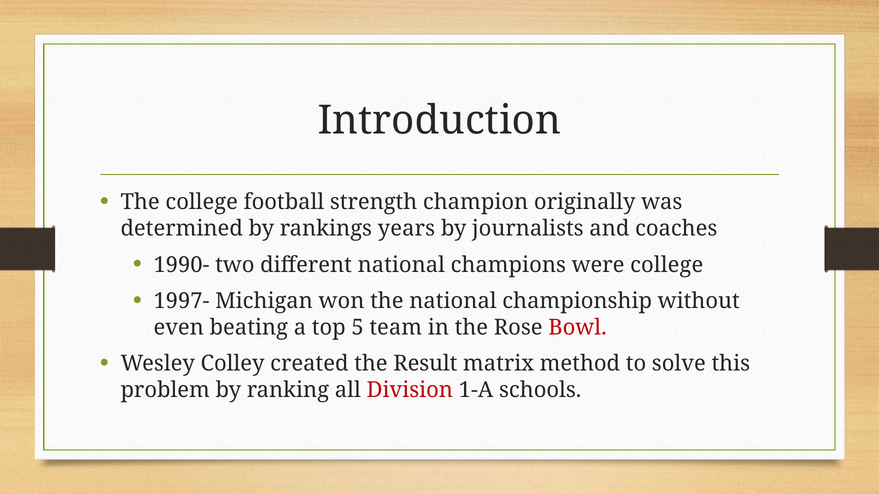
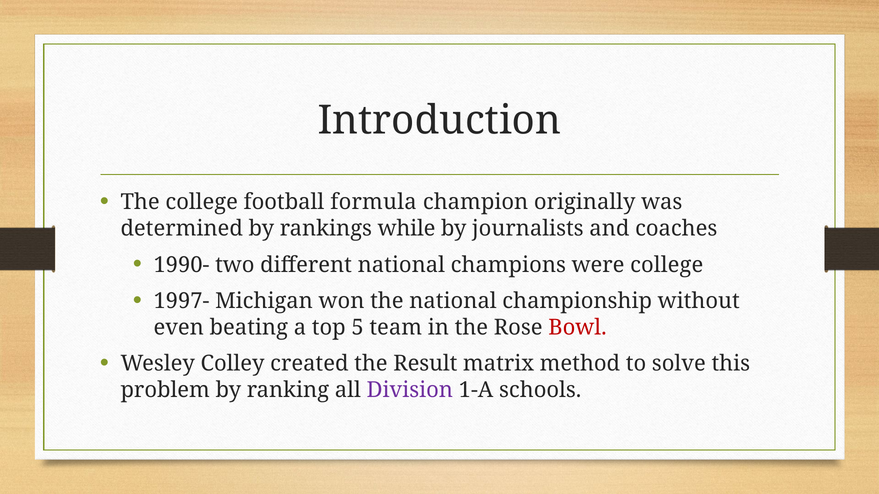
strength: strength -> formula (373, 202)
years: years -> while (407, 229)
Division colour: red -> purple (410, 390)
